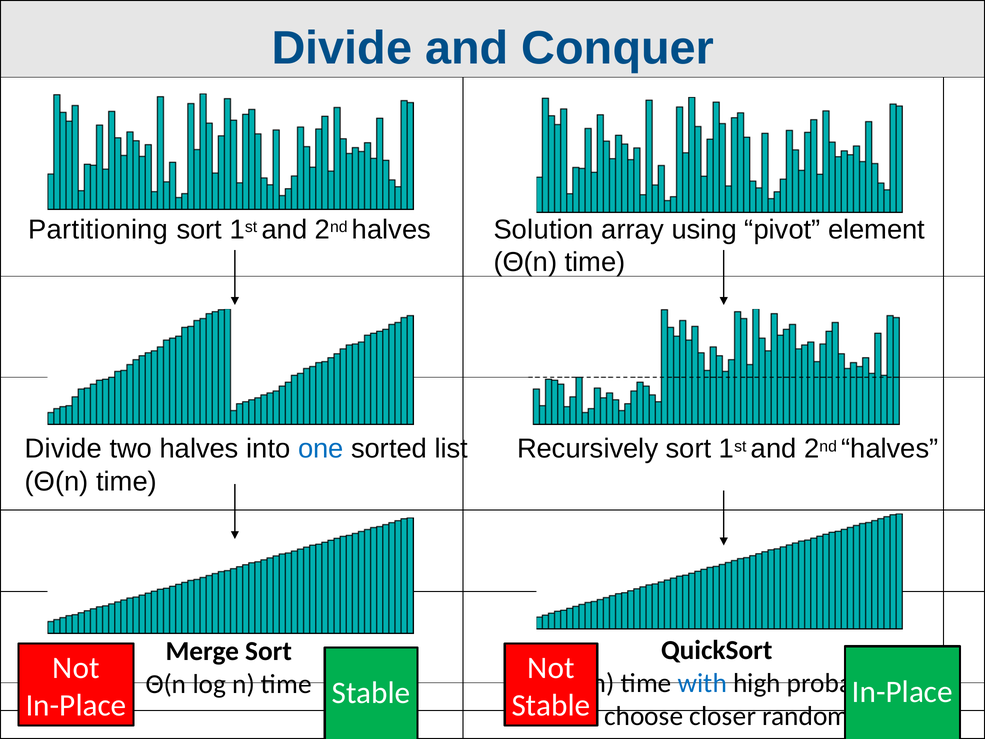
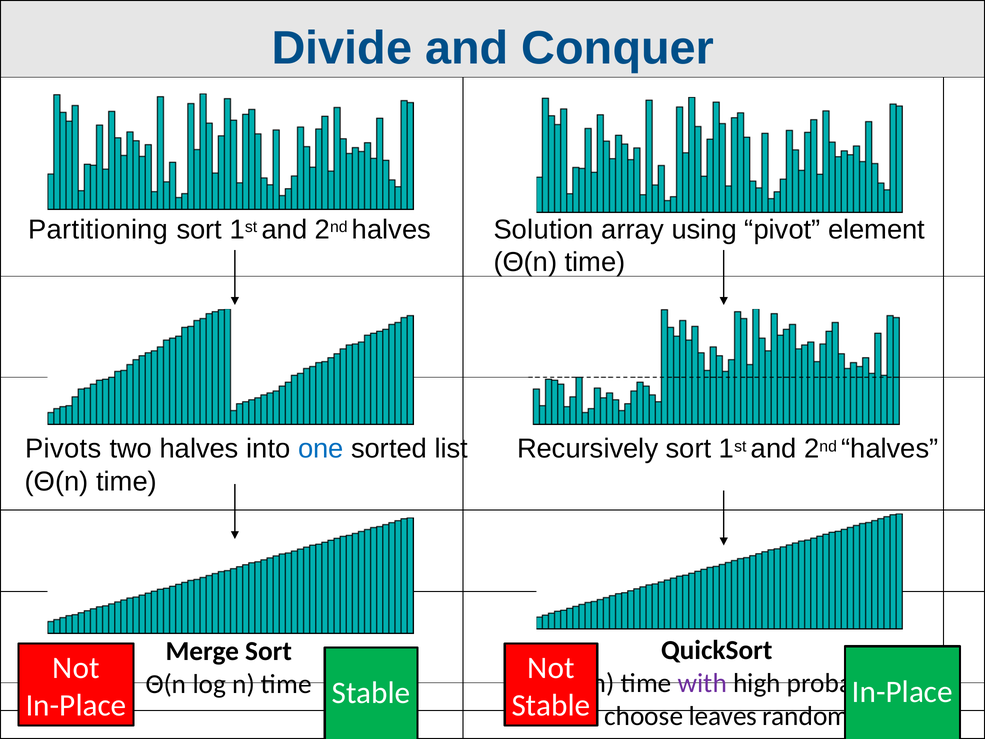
Divide: Divide -> Pivots (63, 449)
with colour: blue -> purple (702, 683)
closer: closer -> leaves (723, 716)
